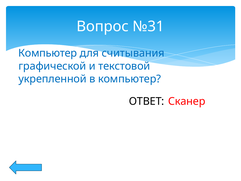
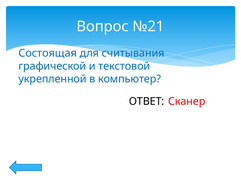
№31: №31 -> №21 (148, 26)
Компьютер: Компьютер -> Состоящая (48, 53)
